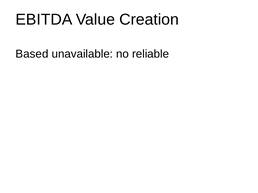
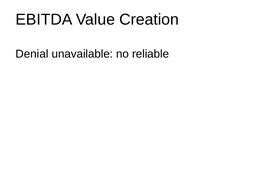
Based: Based -> Denial (32, 54)
